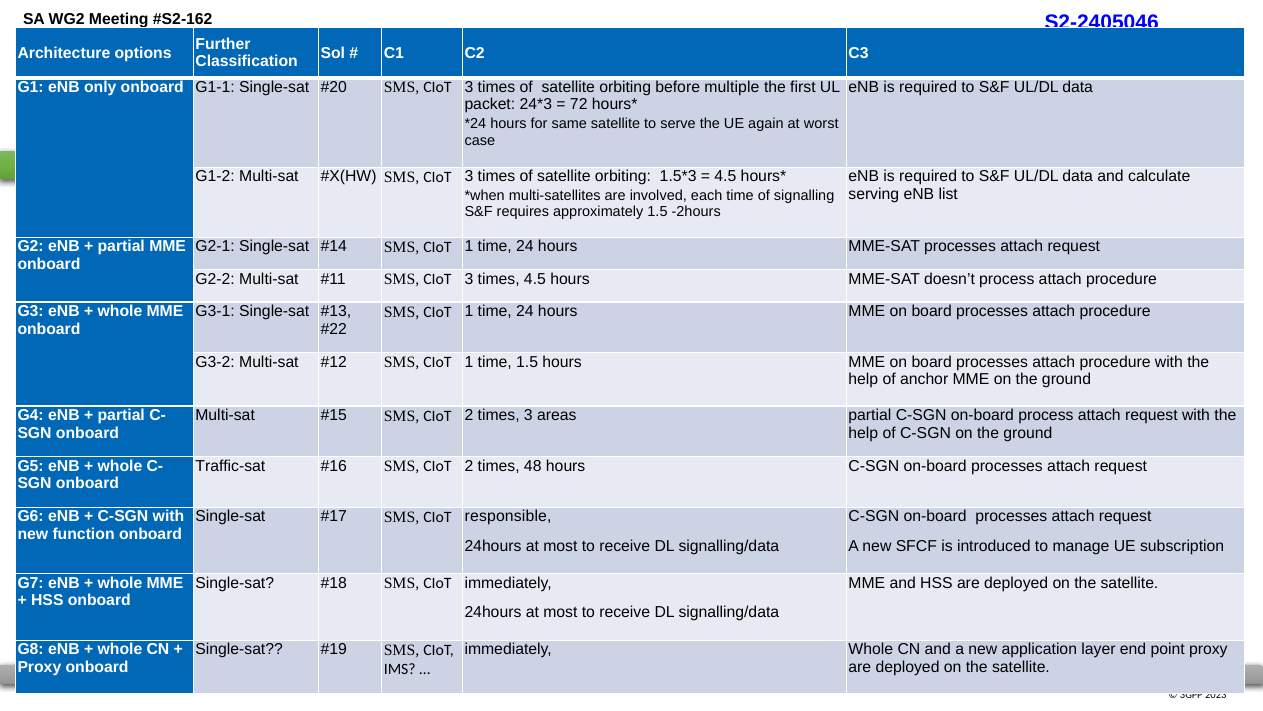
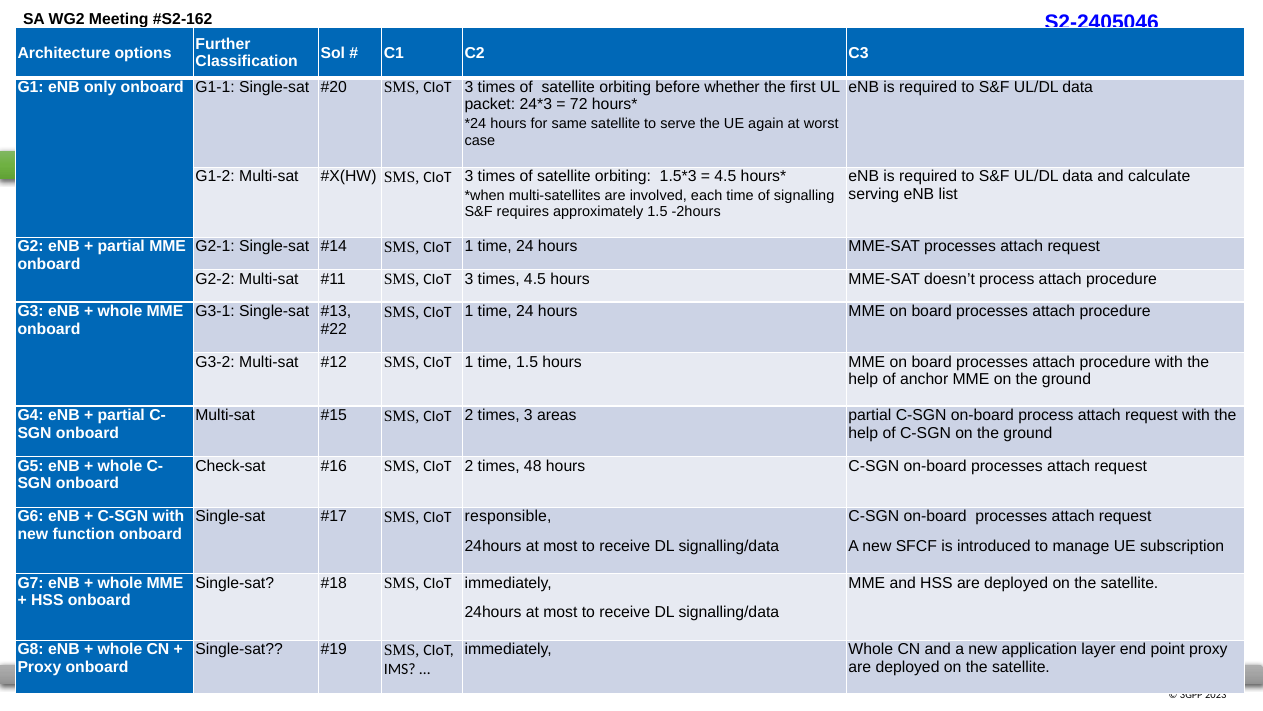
multiple: multiple -> whether (732, 87)
Traffic-sat: Traffic-sat -> Check-sat (230, 465)
